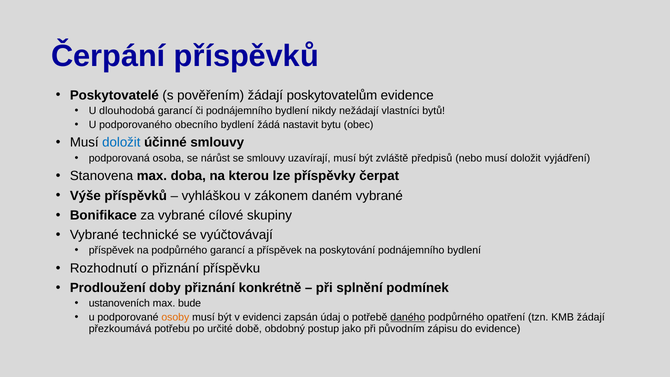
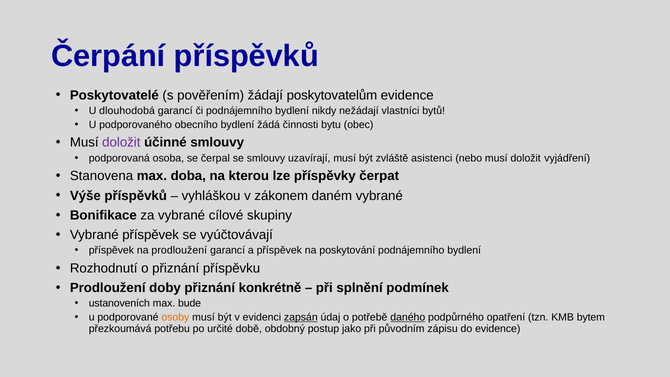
nastavit: nastavit -> činnosti (301, 125)
doložit colour: blue -> purple (121, 143)
nárůst: nárůst -> čerpal (215, 158)
předpisů: předpisů -> asistenci (432, 158)
Vybrané technické: technické -> příspěvek (151, 235)
na podpůrného: podpůrného -> prodloužení (179, 250)
zapsán underline: none -> present (301, 317)
KMB žádají: žádají -> bytem (591, 317)
